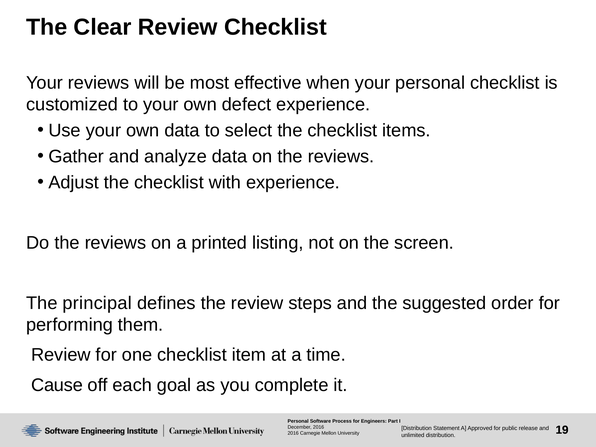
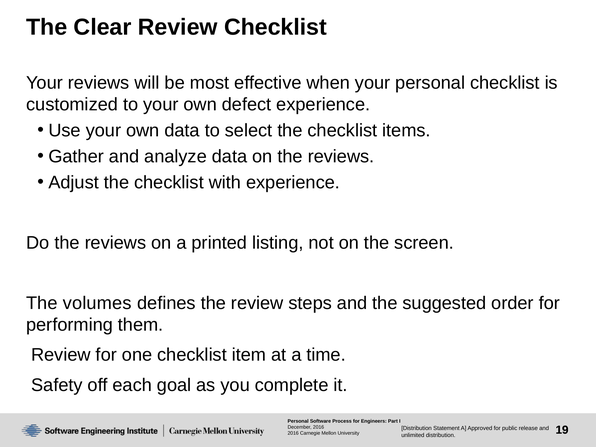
principal: principal -> volumes (97, 303)
Cause: Cause -> Safety (57, 385)
